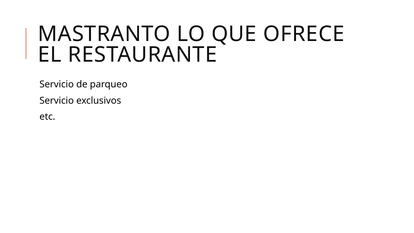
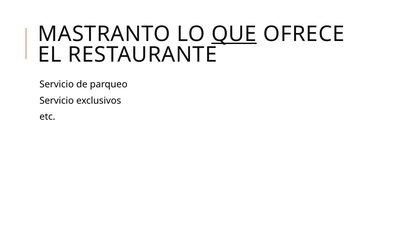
QUE underline: none -> present (234, 34)
